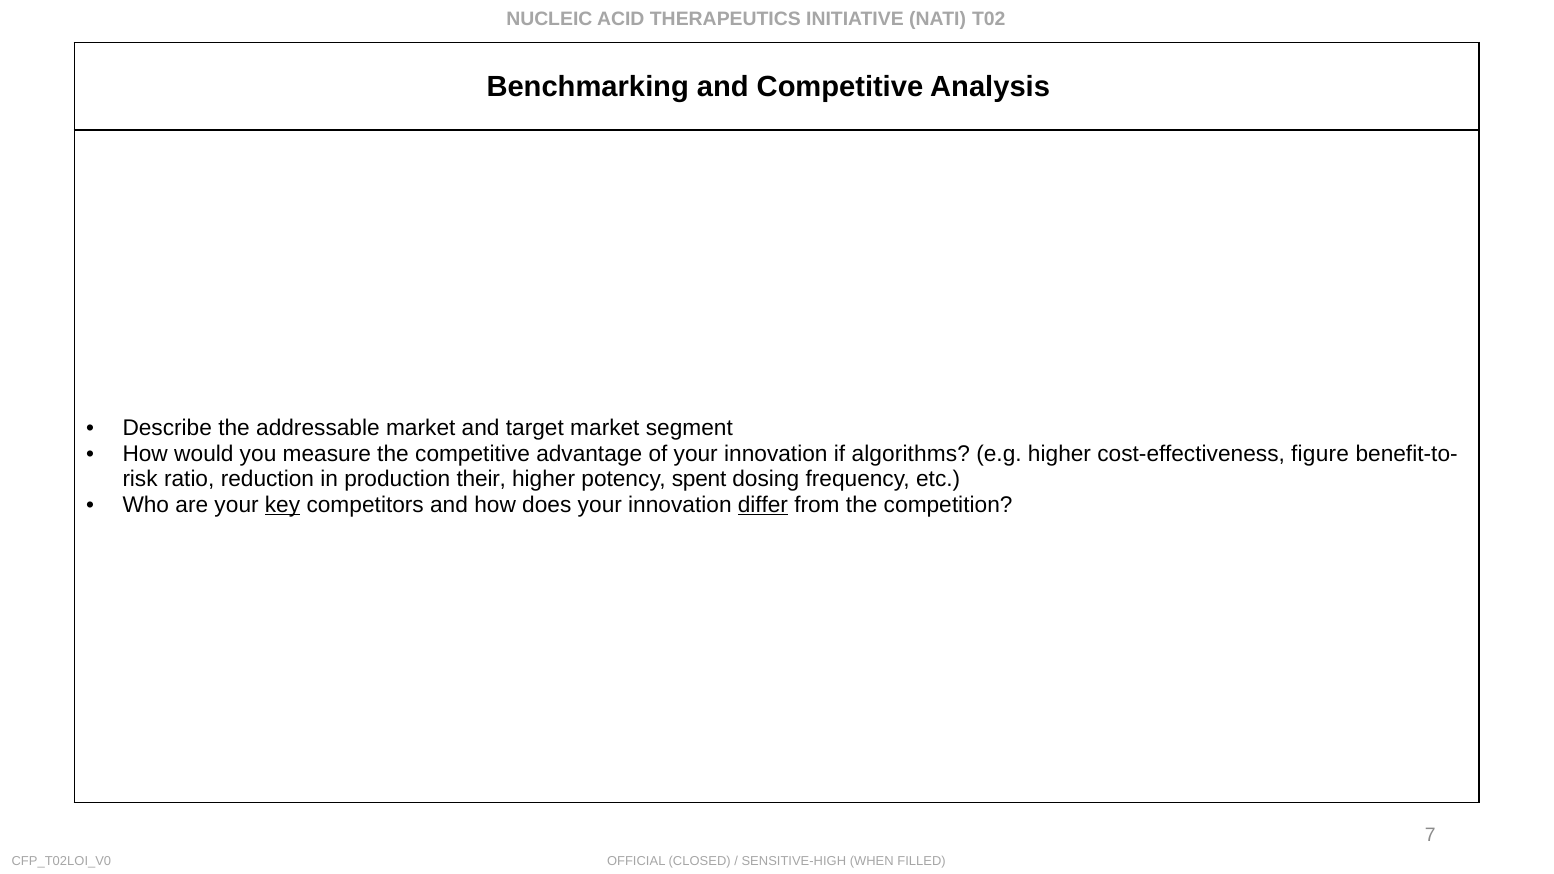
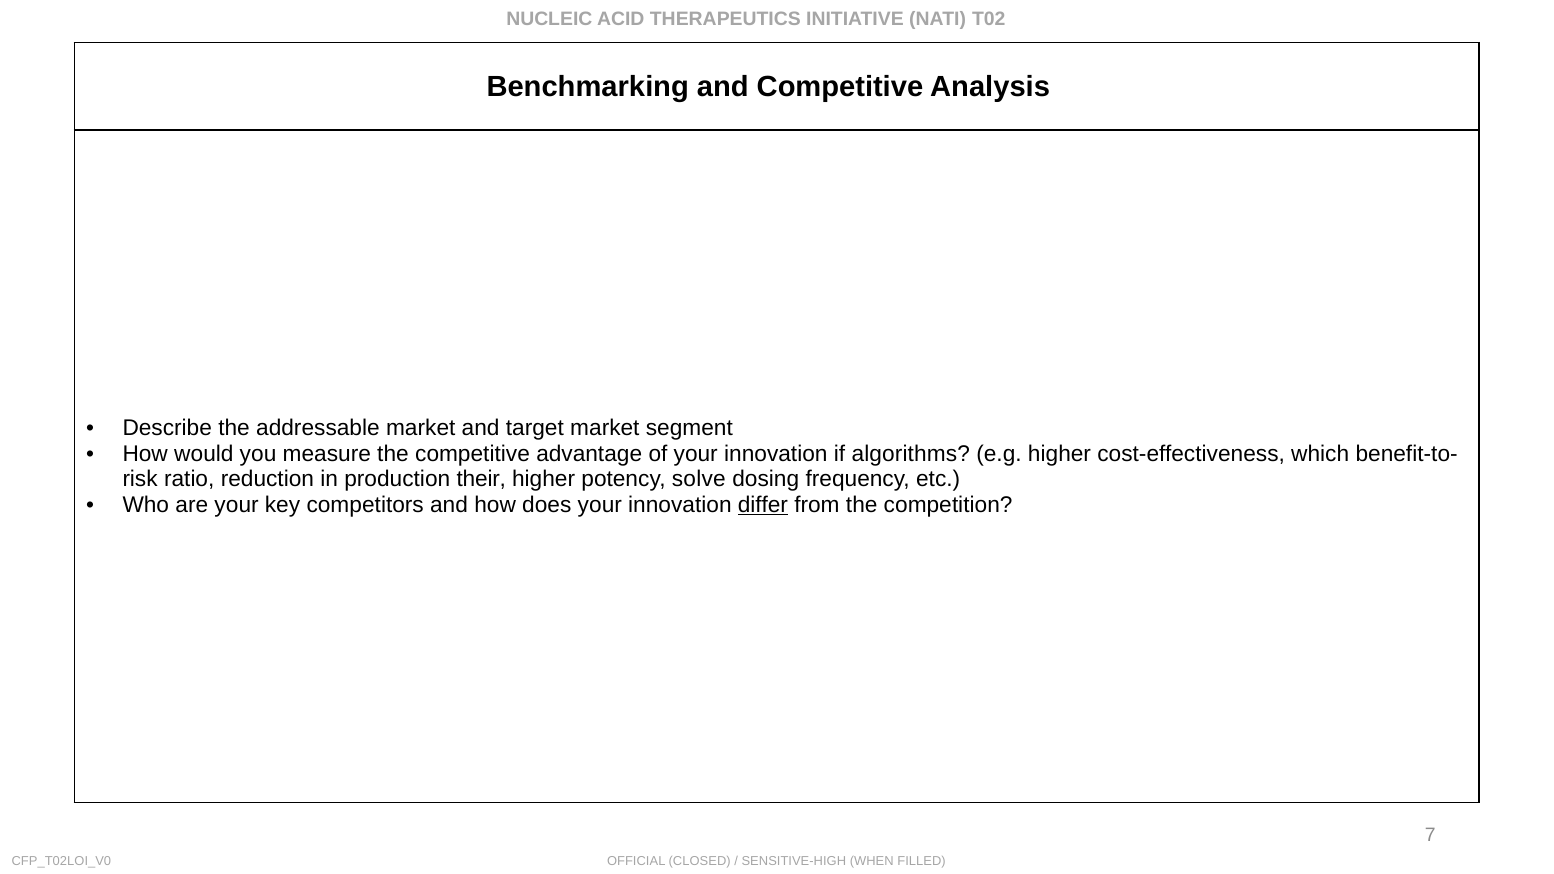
figure: figure -> which (1320, 454)
spent: spent -> solve (699, 479)
key underline: present -> none (283, 505)
